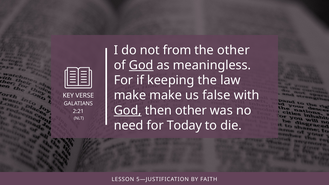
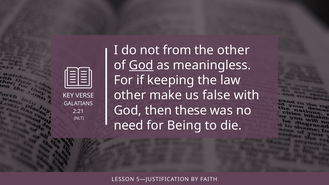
make: make -> other (130, 95)
God underline: present -> none (128, 110)
then other: other -> these (191, 110)
Today: Today -> Being (184, 126)
